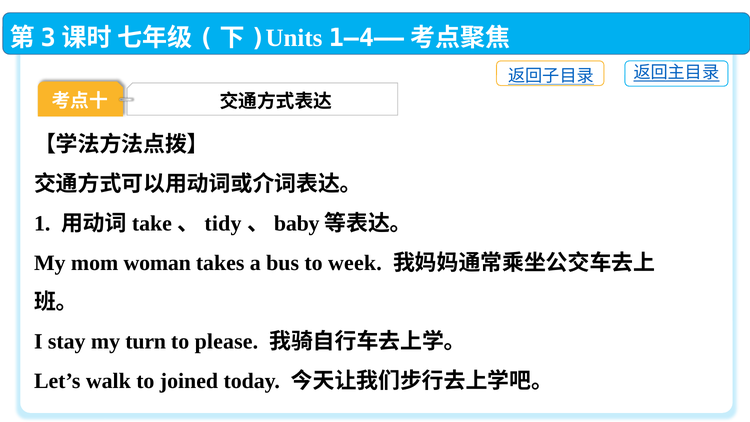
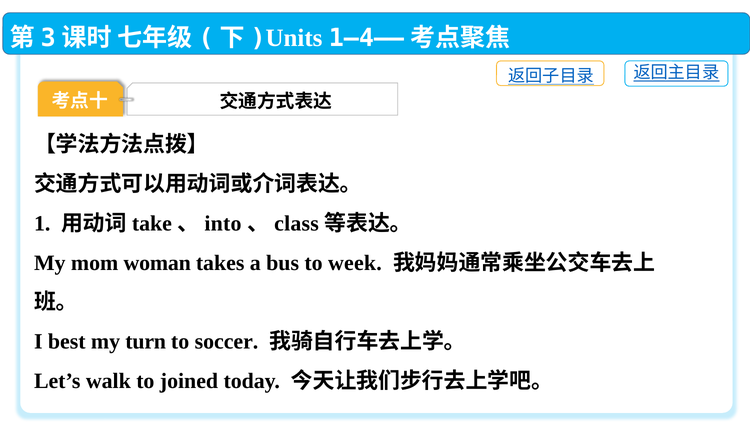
tidy: tidy -> into (223, 223)
baby: baby -> class (297, 223)
stay: stay -> best (67, 342)
please: please -> soccer (226, 342)
